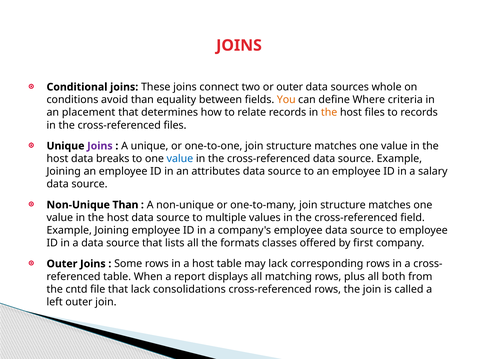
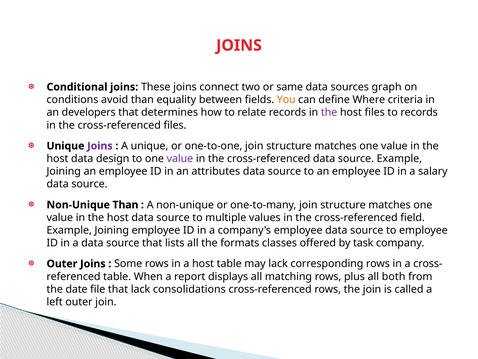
or outer: outer -> same (290, 87)
whole: whole -> graph (387, 87)
placement: placement -> developers (89, 112)
the colour: orange -> purple (329, 112)
breaks: breaks -> design (113, 158)
value colour: blue -> purple (180, 158)
first: first -> task (363, 243)
cntd: cntd -> date (77, 289)
